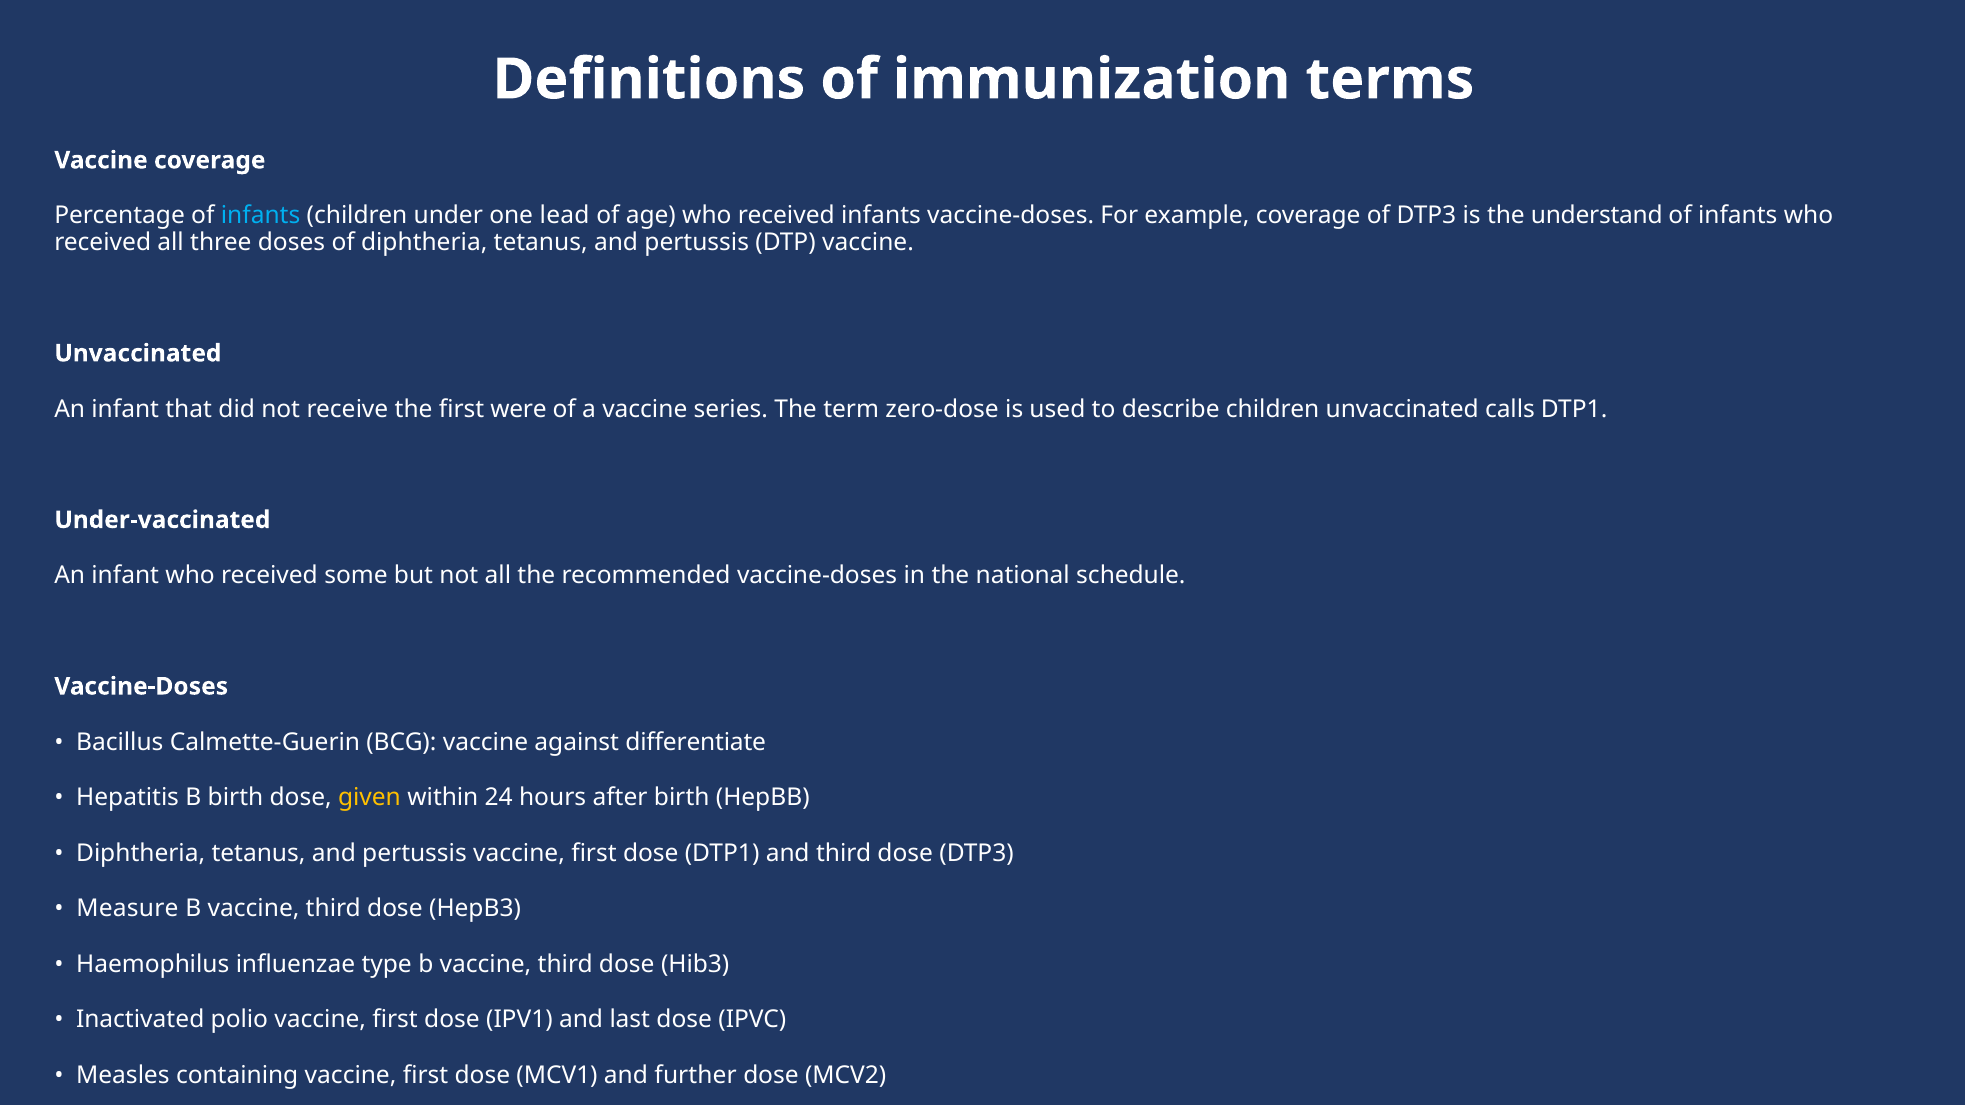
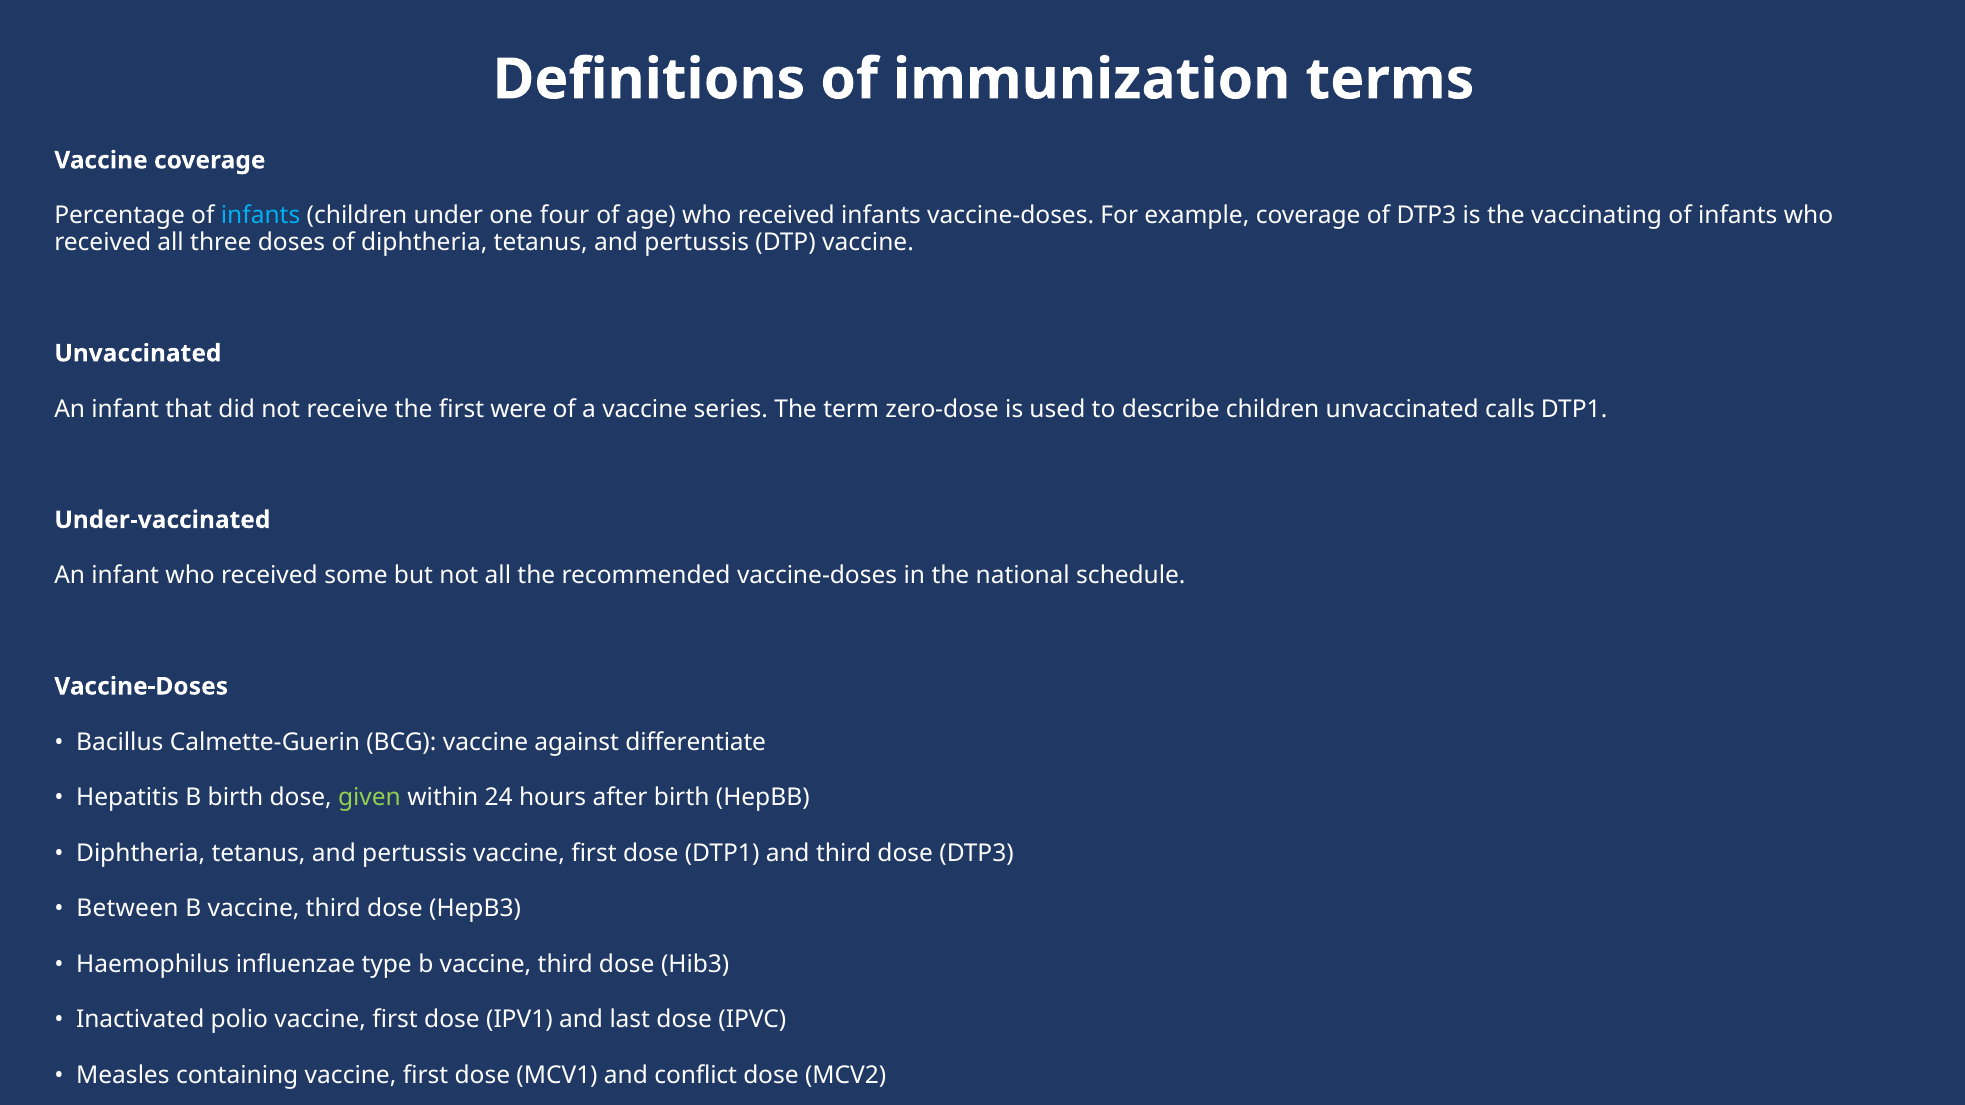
one lead: lead -> four (565, 216)
understand: understand -> vaccinating (1597, 216)
given colour: yellow -> light green (369, 798)
Measure: Measure -> Between (127, 909)
further: further -> conflict (696, 1075)
